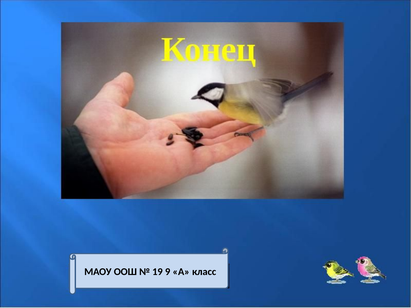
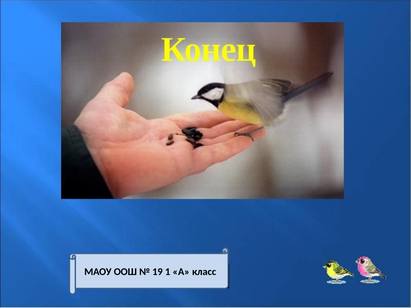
9: 9 -> 1 (168, 272)
